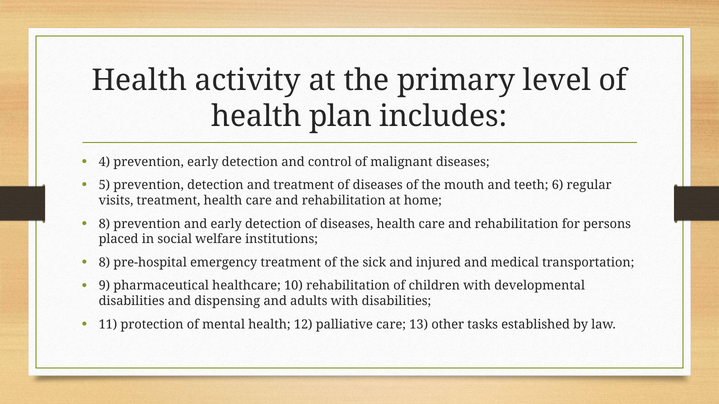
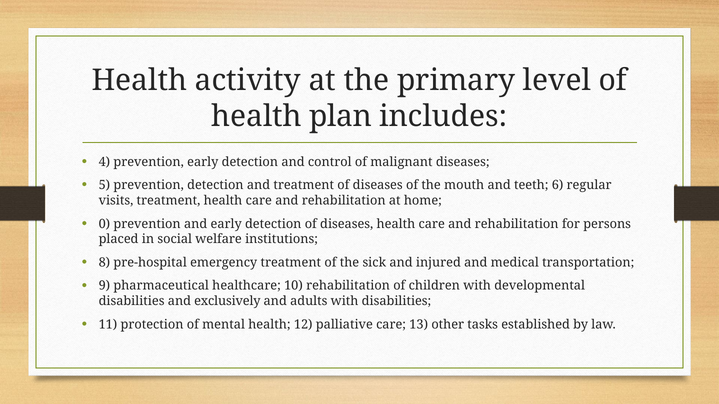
8: 8 -> 0 (104, 224)
dispensing: dispensing -> exclusively (227, 301)
